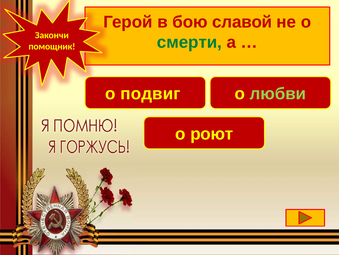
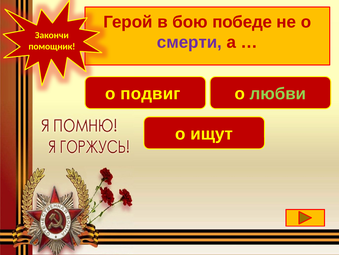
славой: славой -> победе (242, 22)
смерти colour: green -> purple (189, 42)
роют: роют -> ищут (212, 134)
